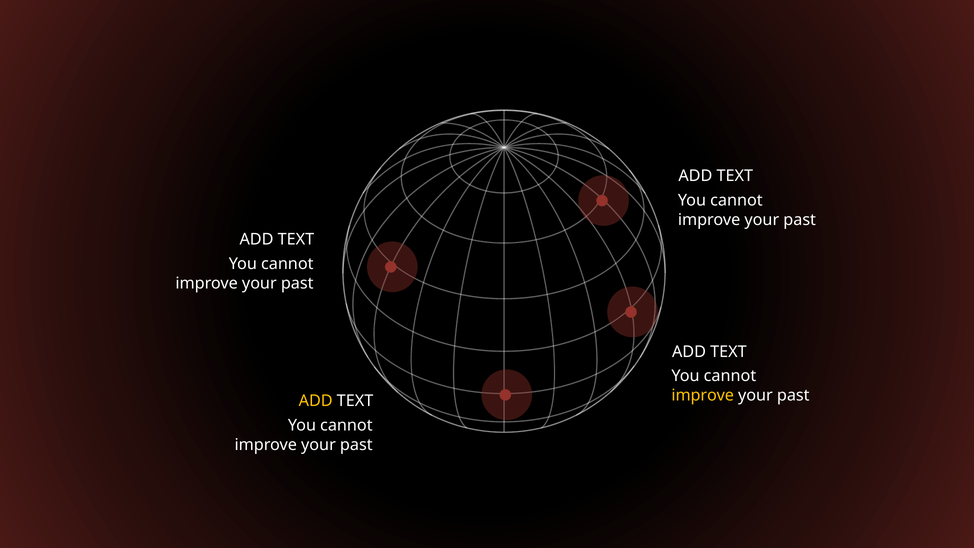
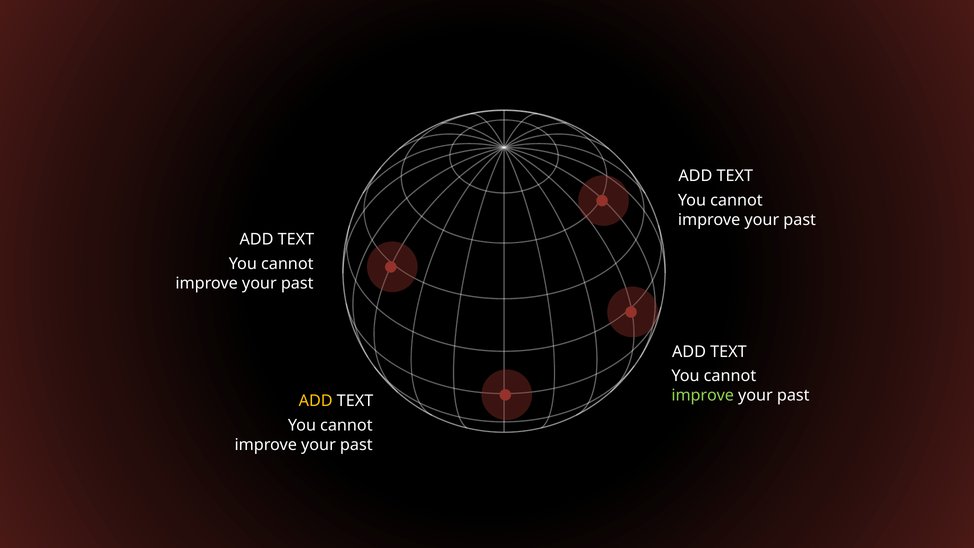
improve colour: yellow -> light green (703, 395)
